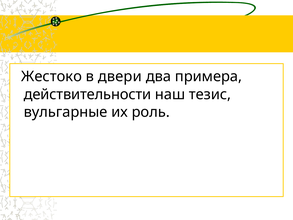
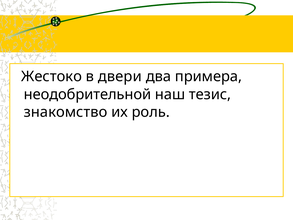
действительности: действительности -> неодобрительной (87, 94)
вульгарные: вульгарные -> знакомство (66, 112)
